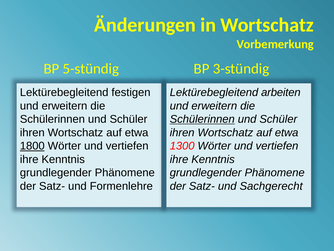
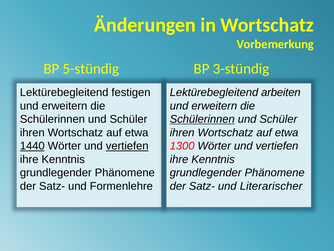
1800: 1800 -> 1440 (32, 146)
vertiefen underline: none -> present (127, 146)
Sachgerecht: Sachgerecht -> Literarischer (271, 186)
